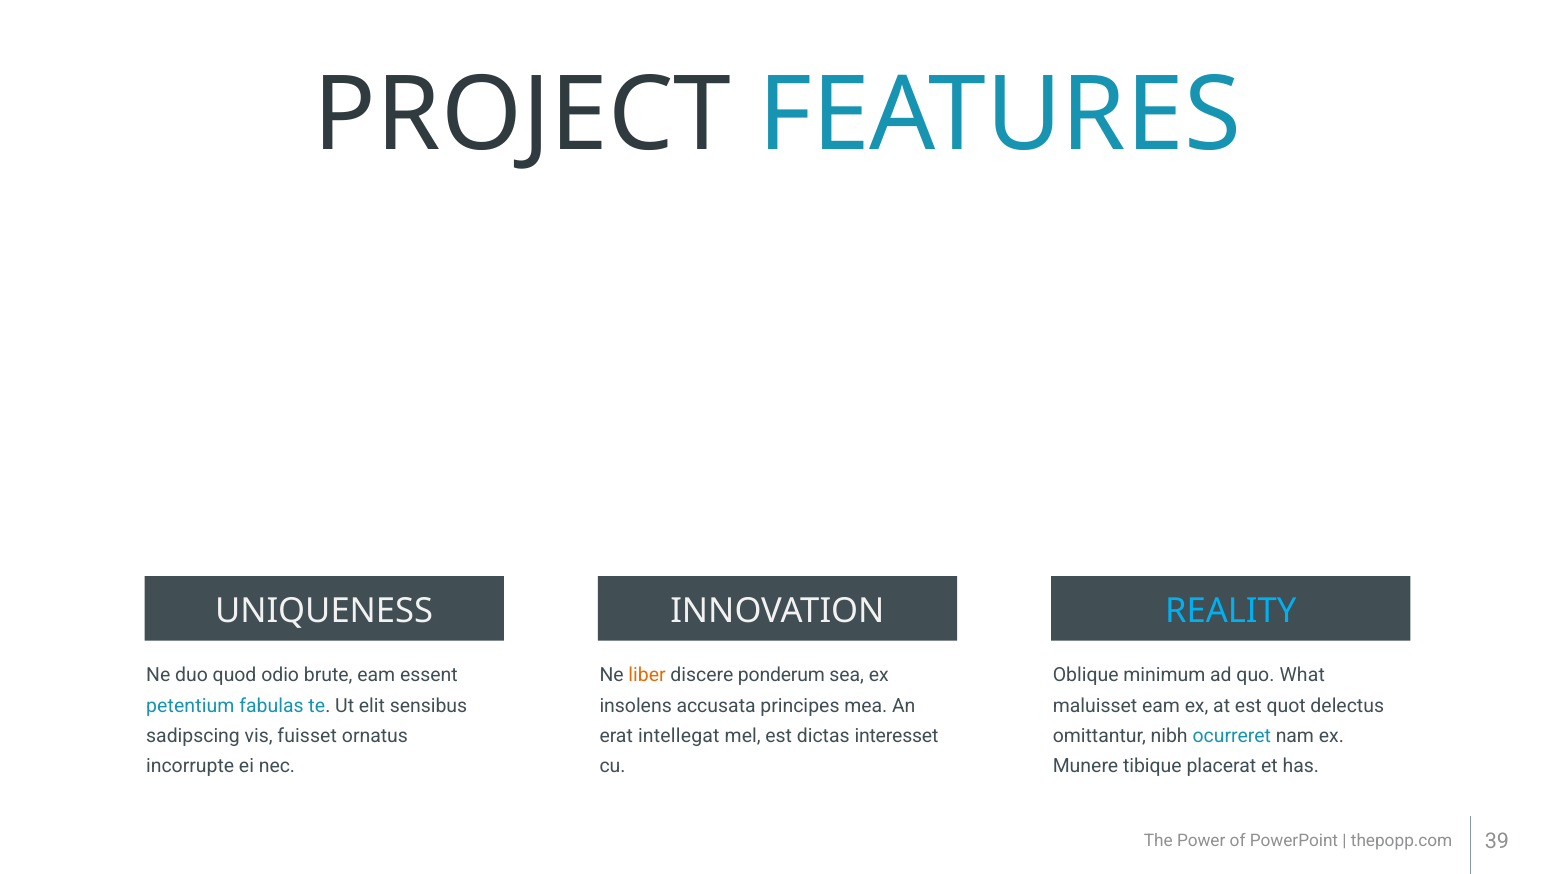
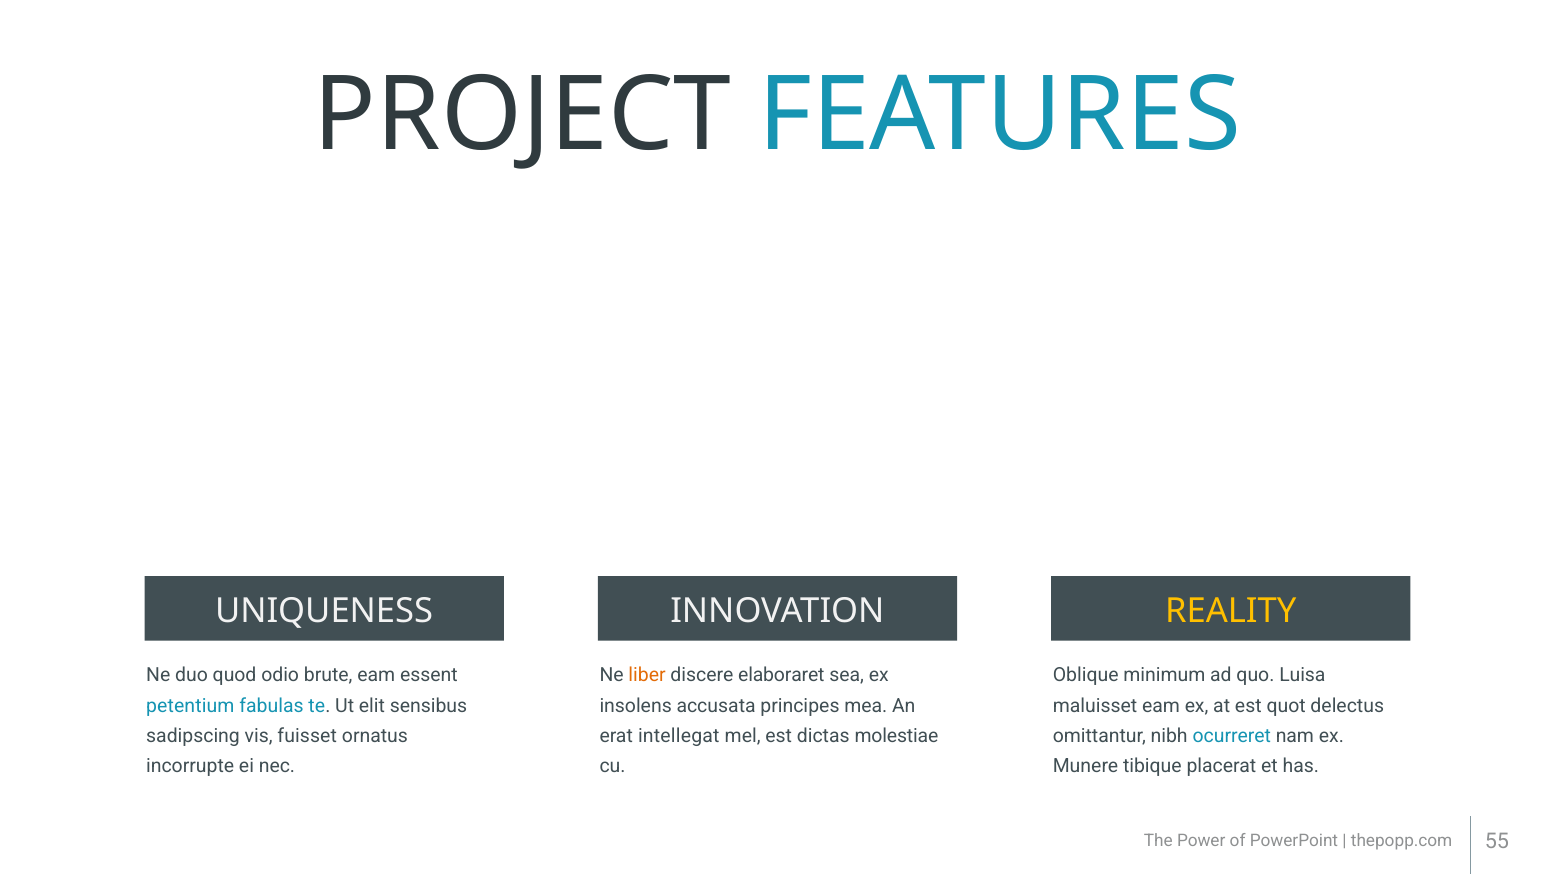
REALITY colour: light blue -> yellow (1231, 611)
ponderum: ponderum -> elaboraret (781, 676)
What: What -> Luisa (1302, 676)
interesset: interesset -> molestiae (896, 737)
39: 39 -> 55 (1497, 842)
